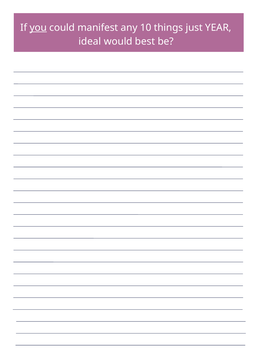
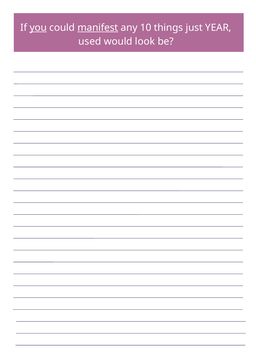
manifest underline: none -> present (98, 28)
ideal: ideal -> used (90, 41)
best: best -> look (145, 41)
